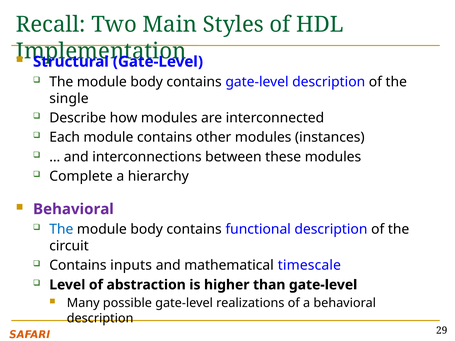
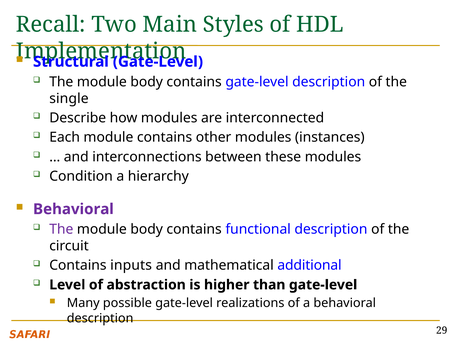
Complete: Complete -> Condition (81, 176)
The colour: blue -> purple (61, 229)
timescale: timescale -> additional (310, 266)
